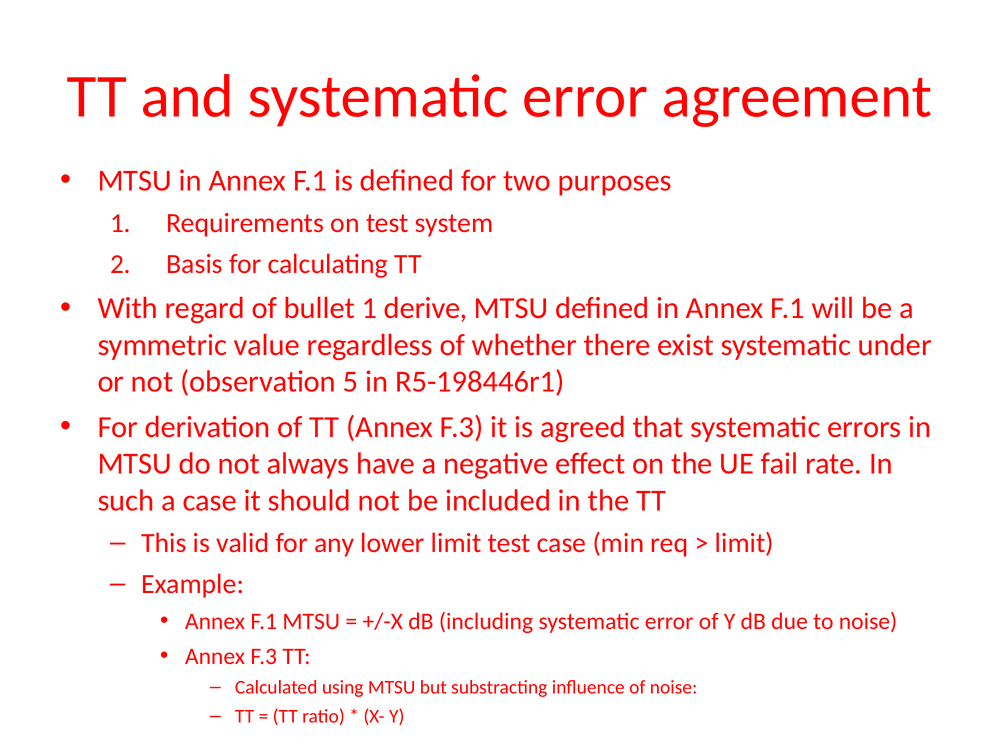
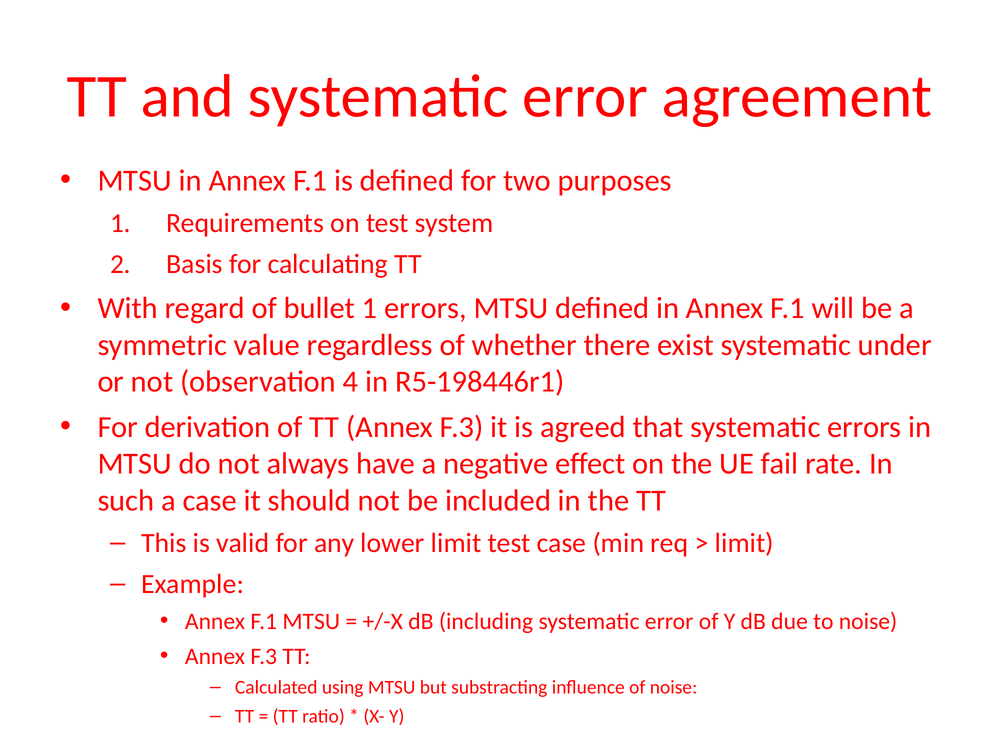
1 derive: derive -> errors (426, 308)
5: 5 -> 4 (351, 382)
